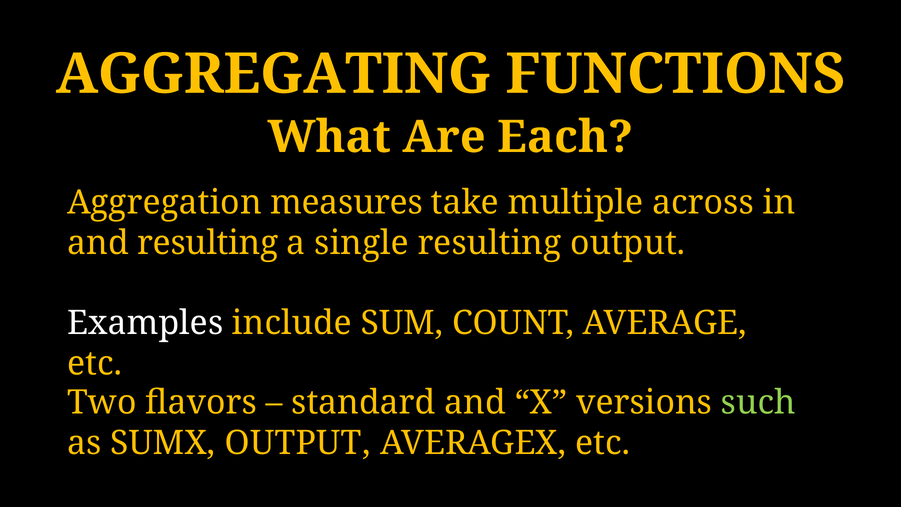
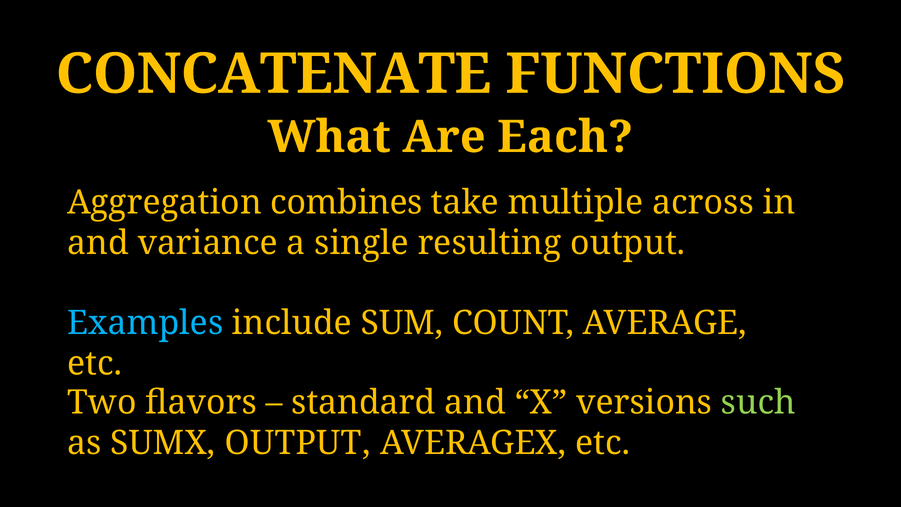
AGGREGATING: AGGREGATING -> CONCATENATE (274, 74)
measures: measures -> combines (346, 202)
and resulting: resulting -> variance (208, 243)
Examples colour: white -> light blue (145, 323)
